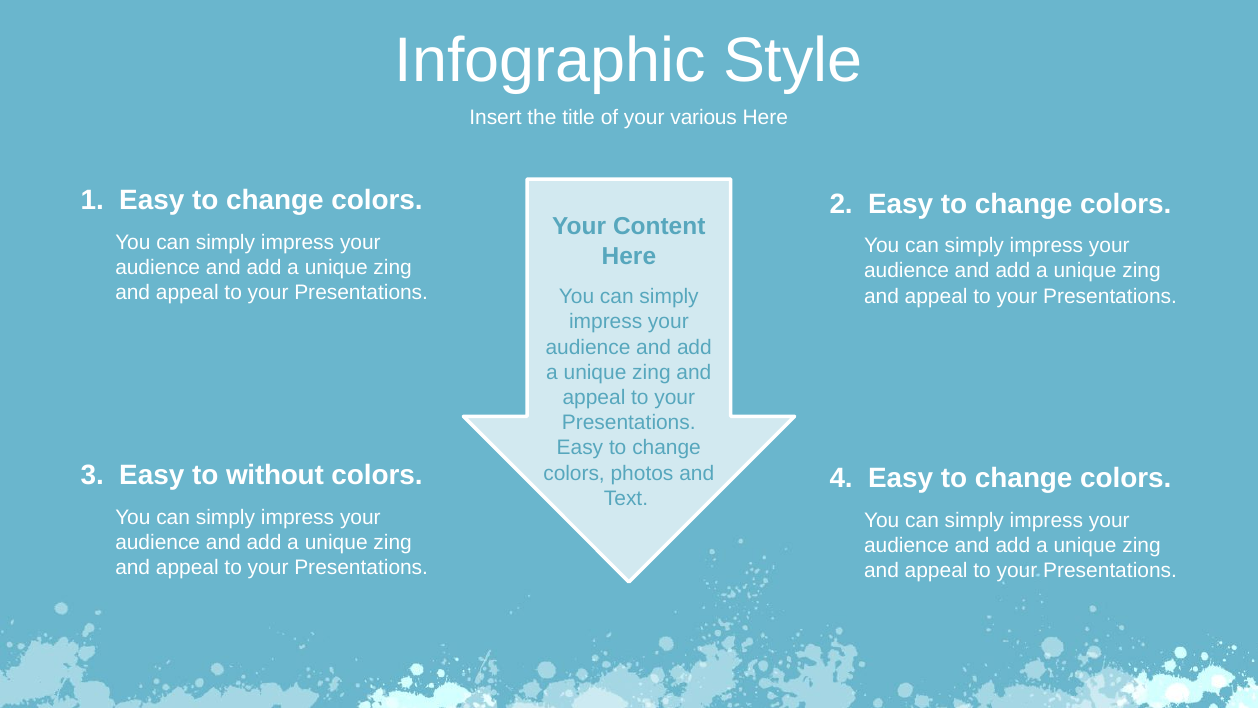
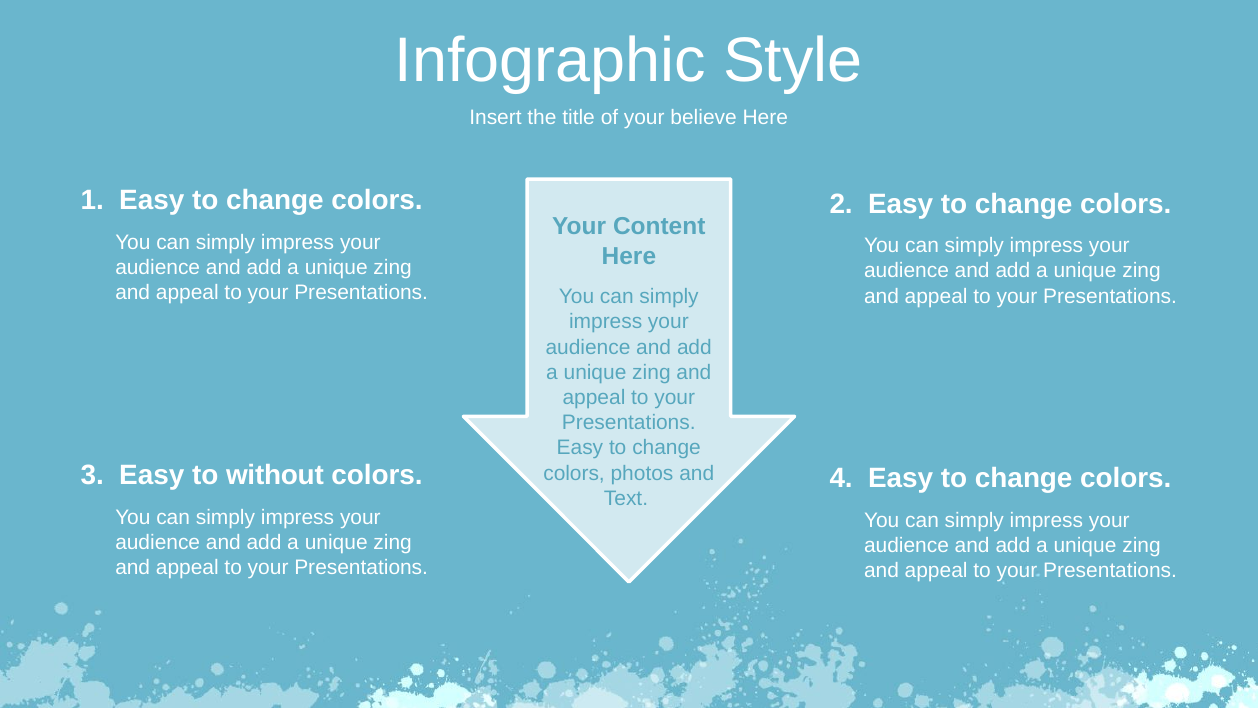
various: various -> believe (704, 117)
